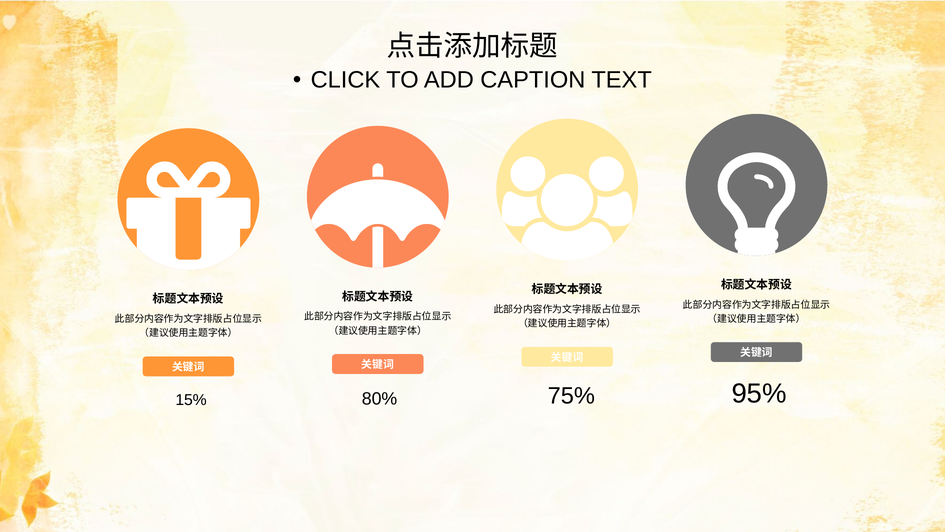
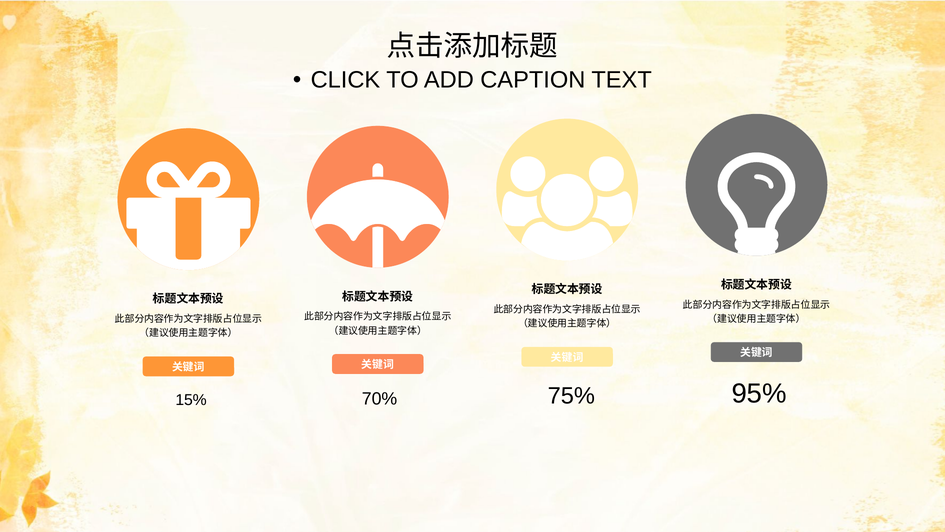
80%: 80% -> 70% (380, 399)
